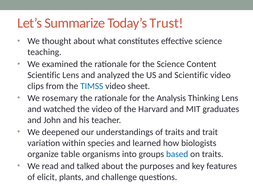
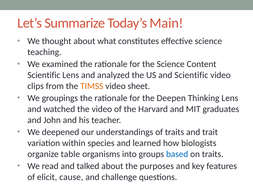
Trust: Trust -> Main (166, 23)
TIMSS colour: blue -> orange (92, 86)
rosemary: rosemary -> groupings (60, 98)
Analysis: Analysis -> Deepen (171, 98)
plants: plants -> cause (71, 177)
